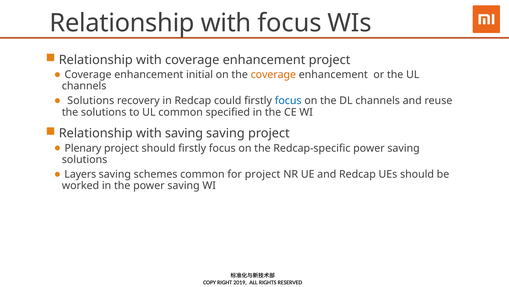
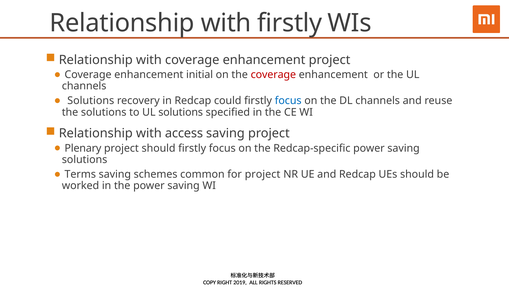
with focus: focus -> firstly (290, 23)
coverage colour: orange -> red (273, 74)
UL common: common -> solutions (181, 112)
with saving: saving -> access (184, 133)
Layers: Layers -> Terms (80, 174)
